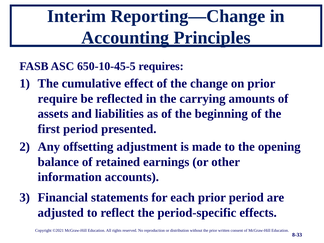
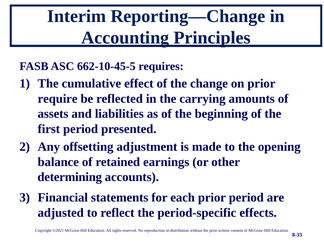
650-10-45-5: 650-10-45-5 -> 662-10-45-5 (106, 66)
information: information -> determining (70, 177)
